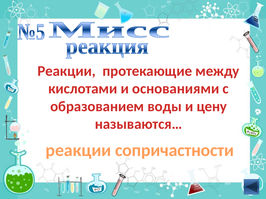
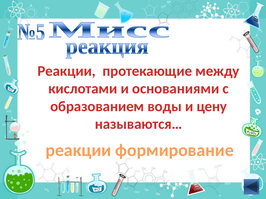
сопричастности: сопричастности -> формирование (174, 151)
